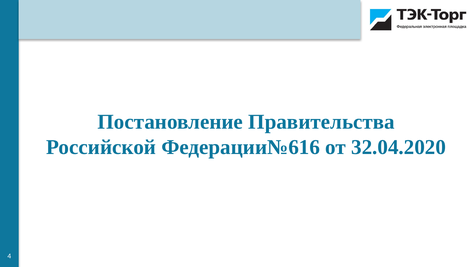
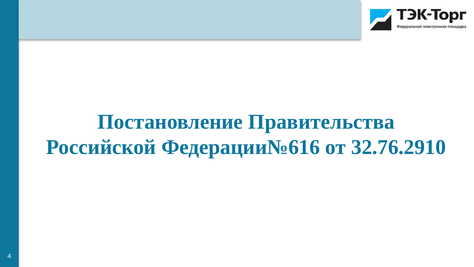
32.04.2020: 32.04.2020 -> 32.76.2910 (399, 147)
